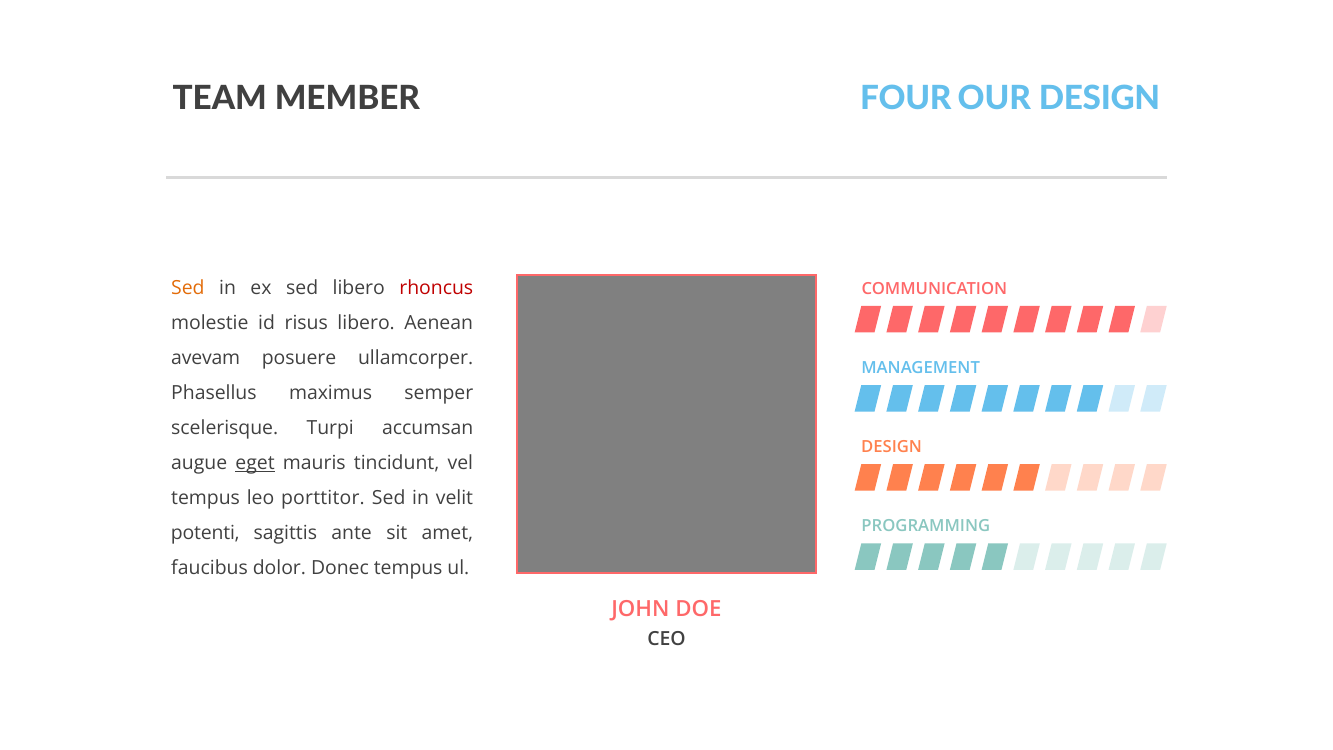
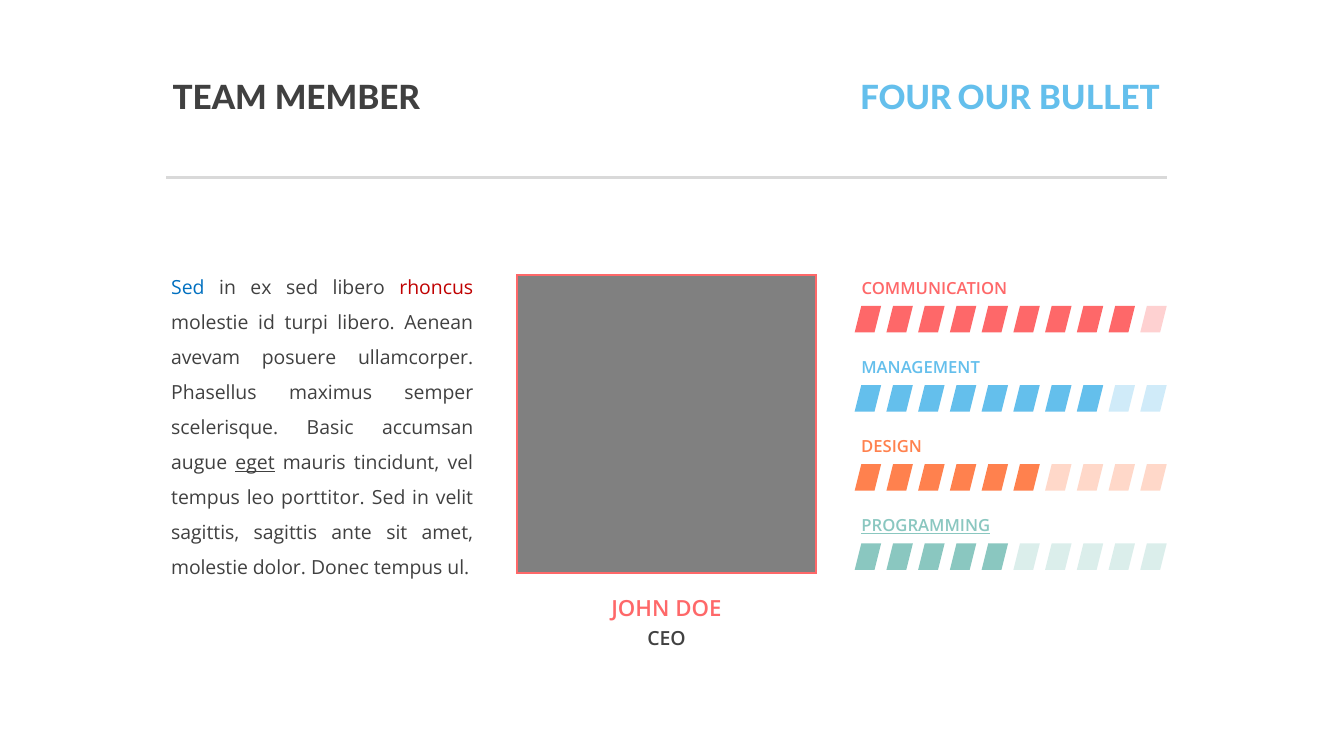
OUR DESIGN: DESIGN -> BULLET (1099, 98)
Sed colour: orange -> blue (188, 288)
risus: risus -> turpi (306, 323)
Turpi: Turpi -> Basic (330, 428)
PROGRAMMING underline: none -> present (926, 526)
potenti: potenti -> sagittis (205, 533)
faucibus: faucibus -> molestie (210, 568)
